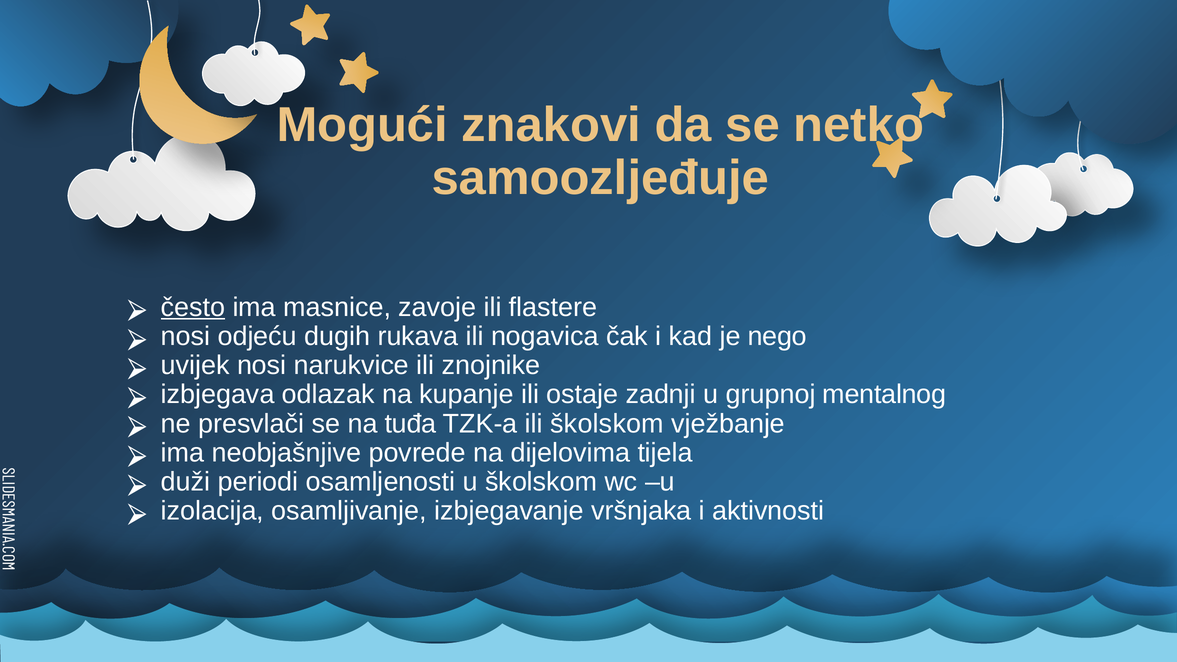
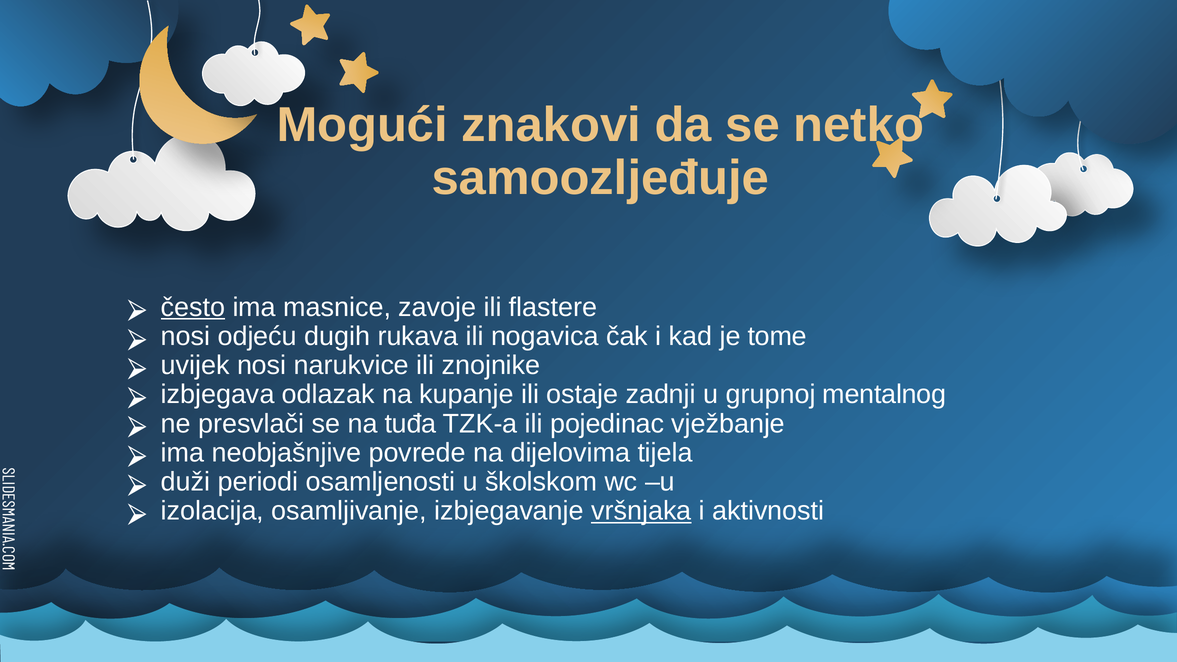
nego: nego -> tome (777, 336)
ili školskom: školskom -> pojedinac (607, 424)
vršnjaka underline: none -> present (641, 511)
